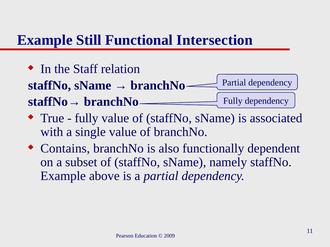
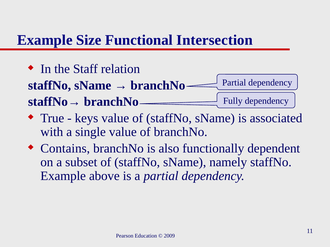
Still: Still -> Size (89, 40)
fully: fully -> keys (86, 118)
